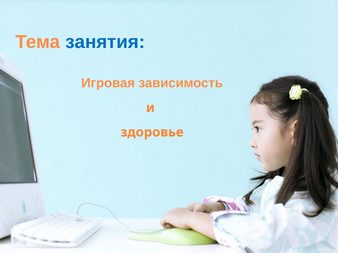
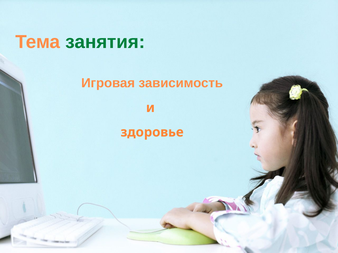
занятия colour: blue -> green (105, 42)
